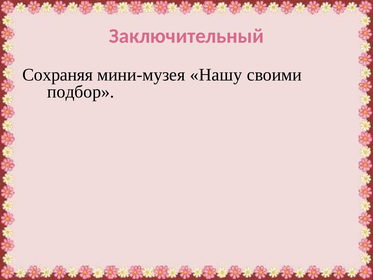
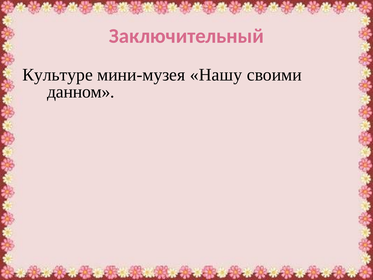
Сохраняя: Сохраняя -> Культуре (58, 75)
подбор: подбор -> данном (81, 92)
